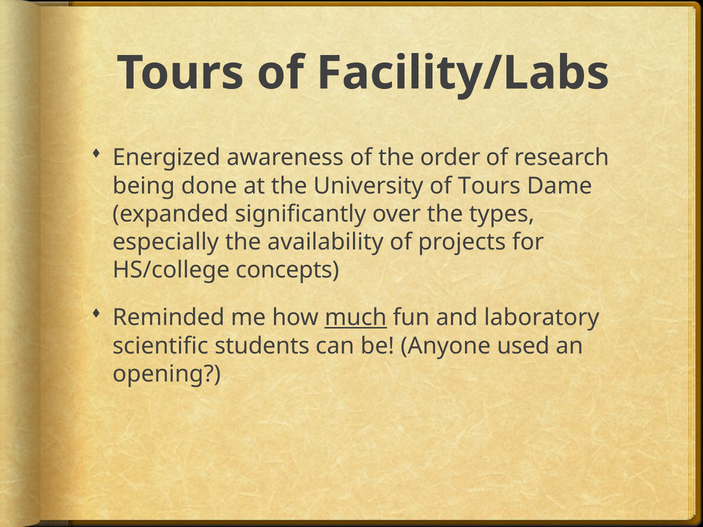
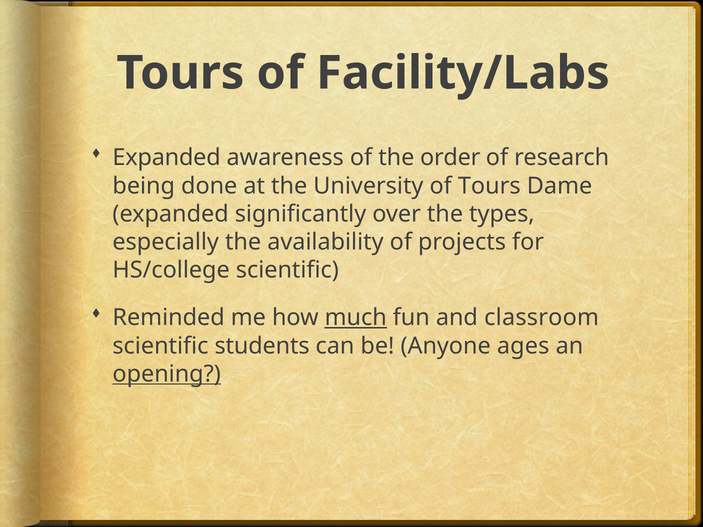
Energized: Energized -> Expanded (167, 158)
HS/college concepts: concepts -> scientific (287, 270)
laboratory: laboratory -> classroom (542, 318)
used: used -> ages (523, 346)
opening underline: none -> present (167, 374)
